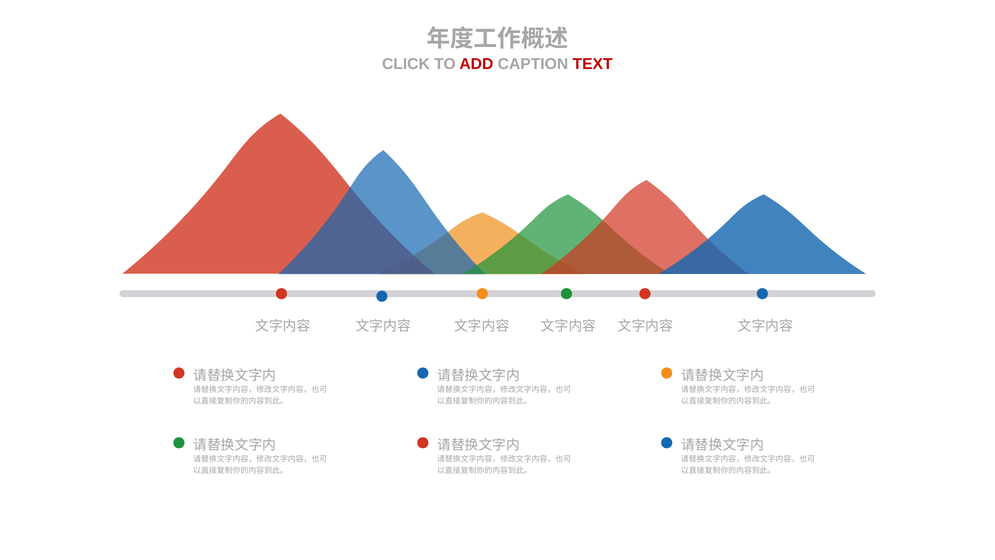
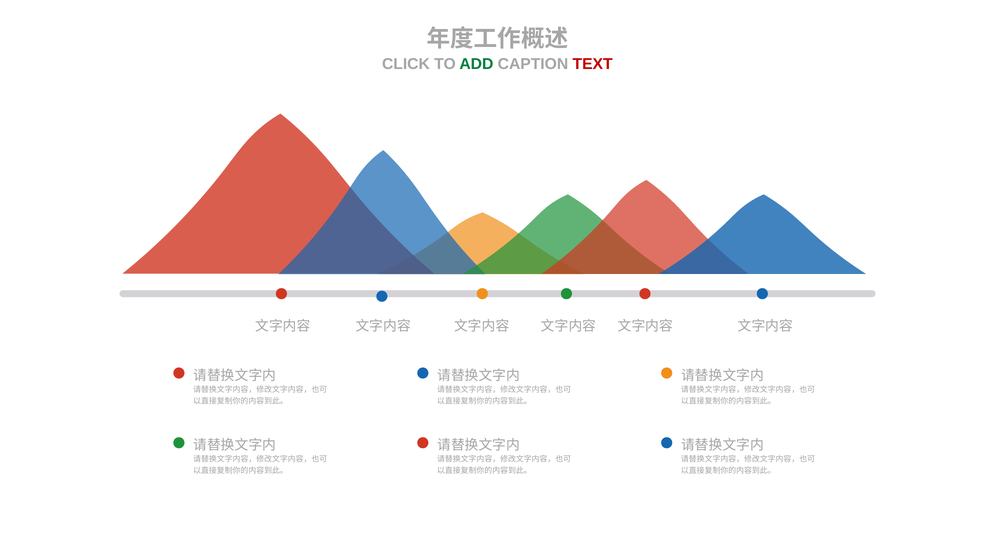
ADD colour: red -> green (476, 64)
